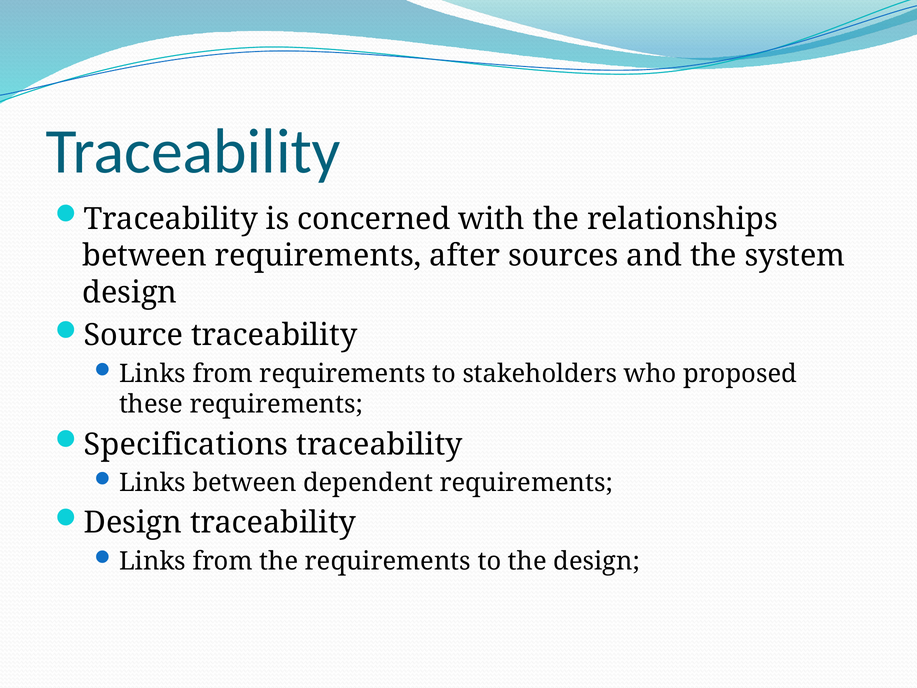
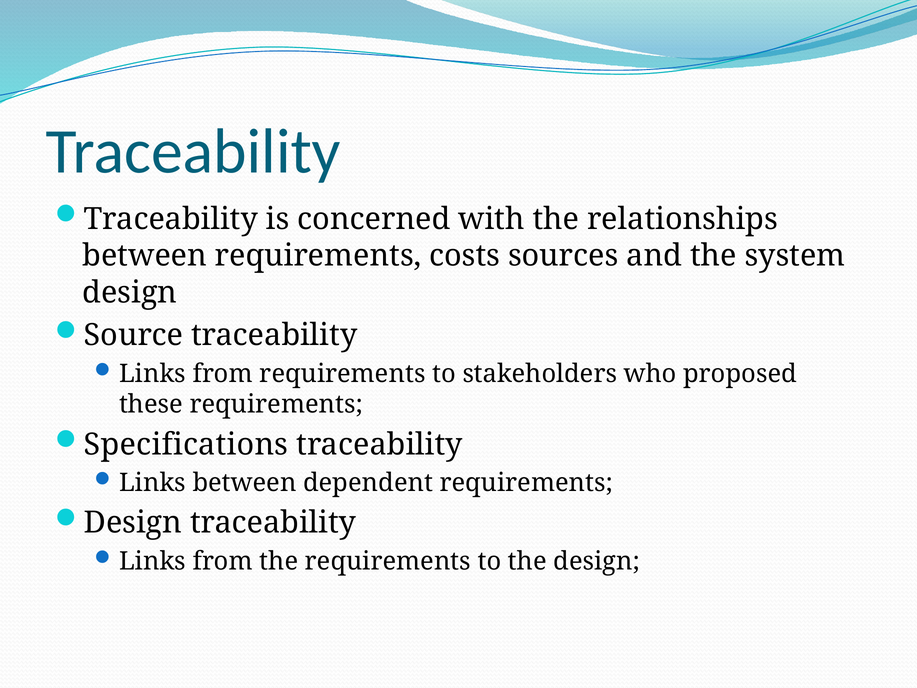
after: after -> costs (465, 256)
